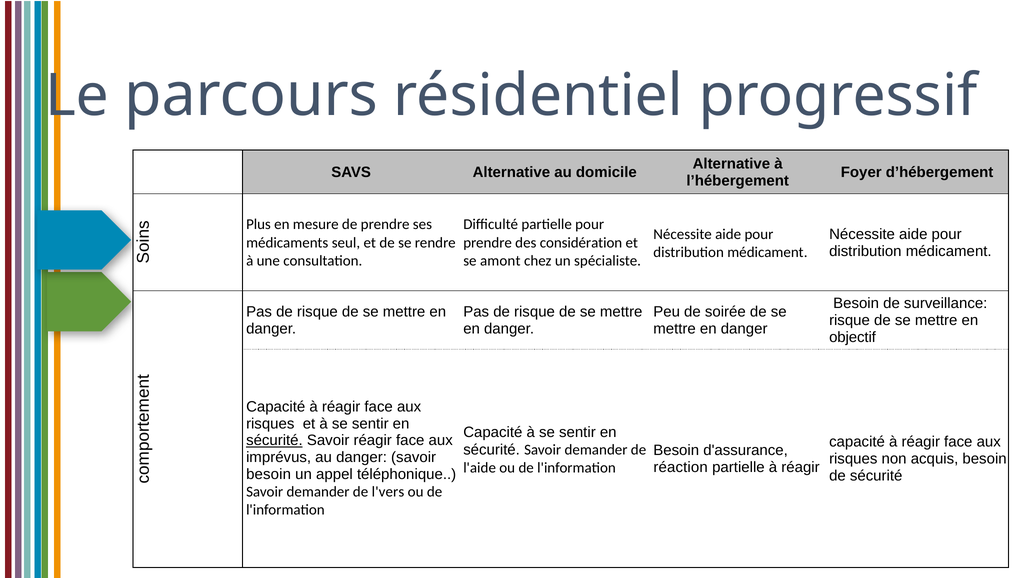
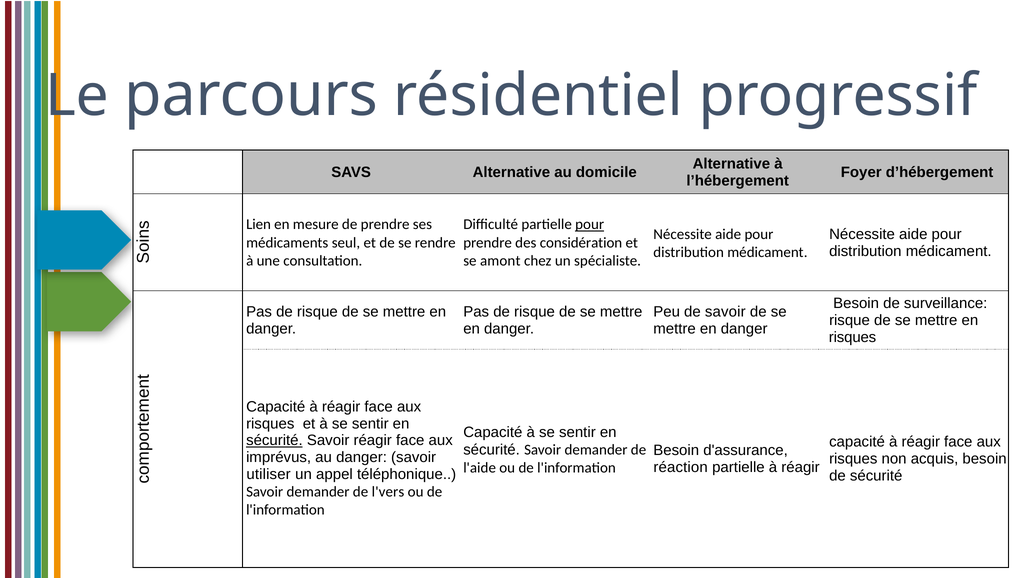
pour underline: none -> present (590, 224)
Plus: Plus -> Lien (259, 224)
de soirée: soirée -> savoir (725, 312)
objectif: objectif -> risques (853, 337)
besoin: besoin -> utiliser (269, 474)
